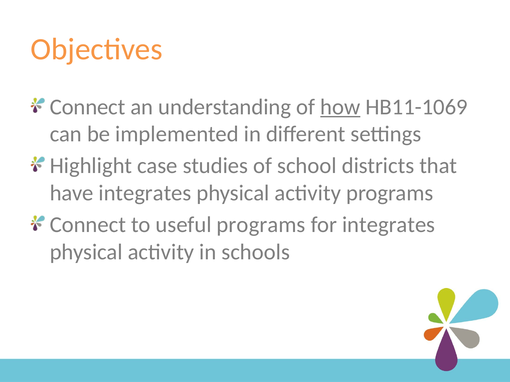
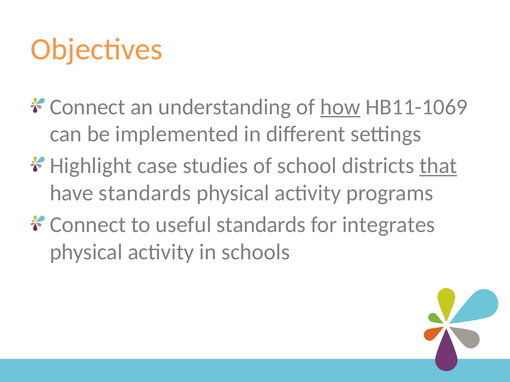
that underline: none -> present (438, 166)
have integrates: integrates -> standards (145, 193)
useful programs: programs -> standards (261, 225)
